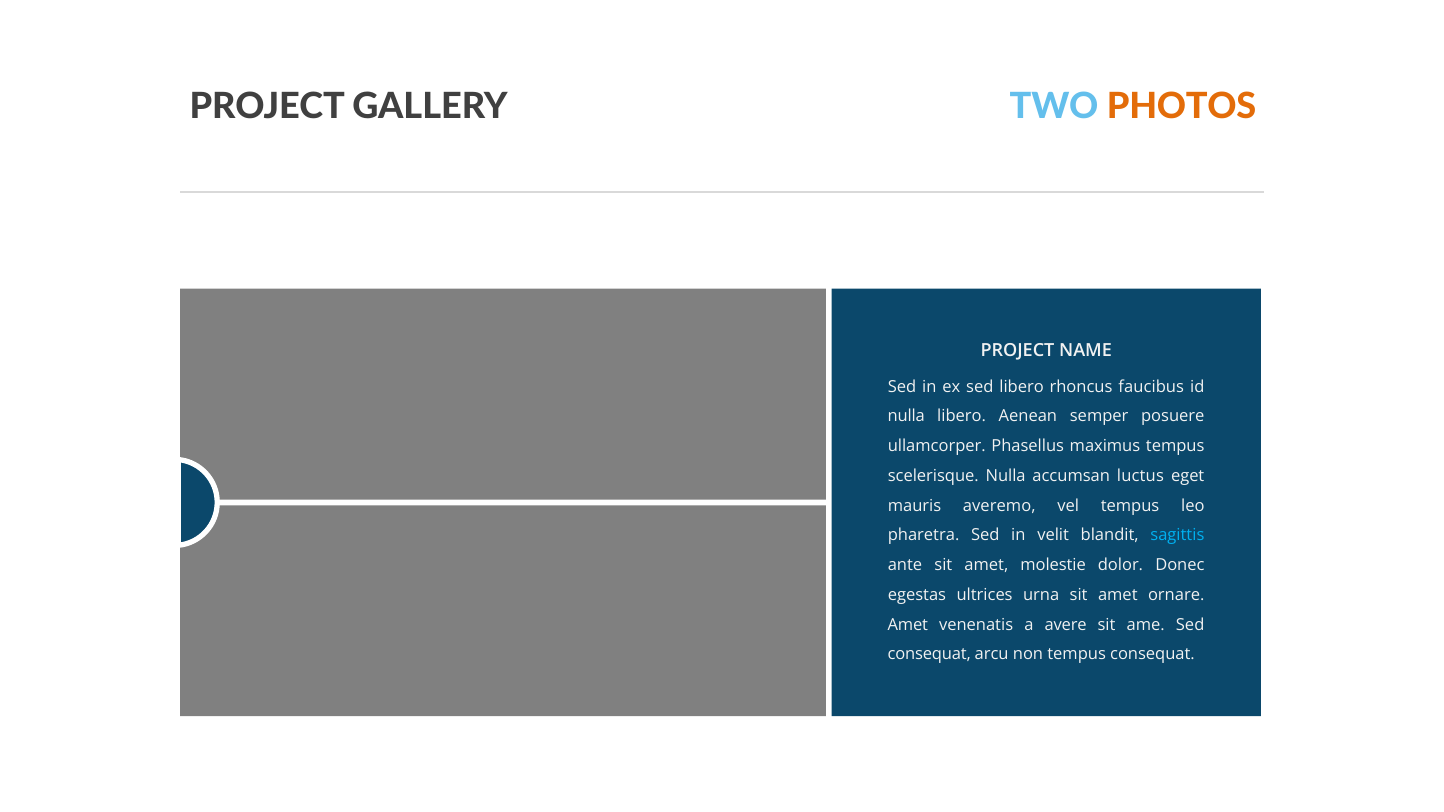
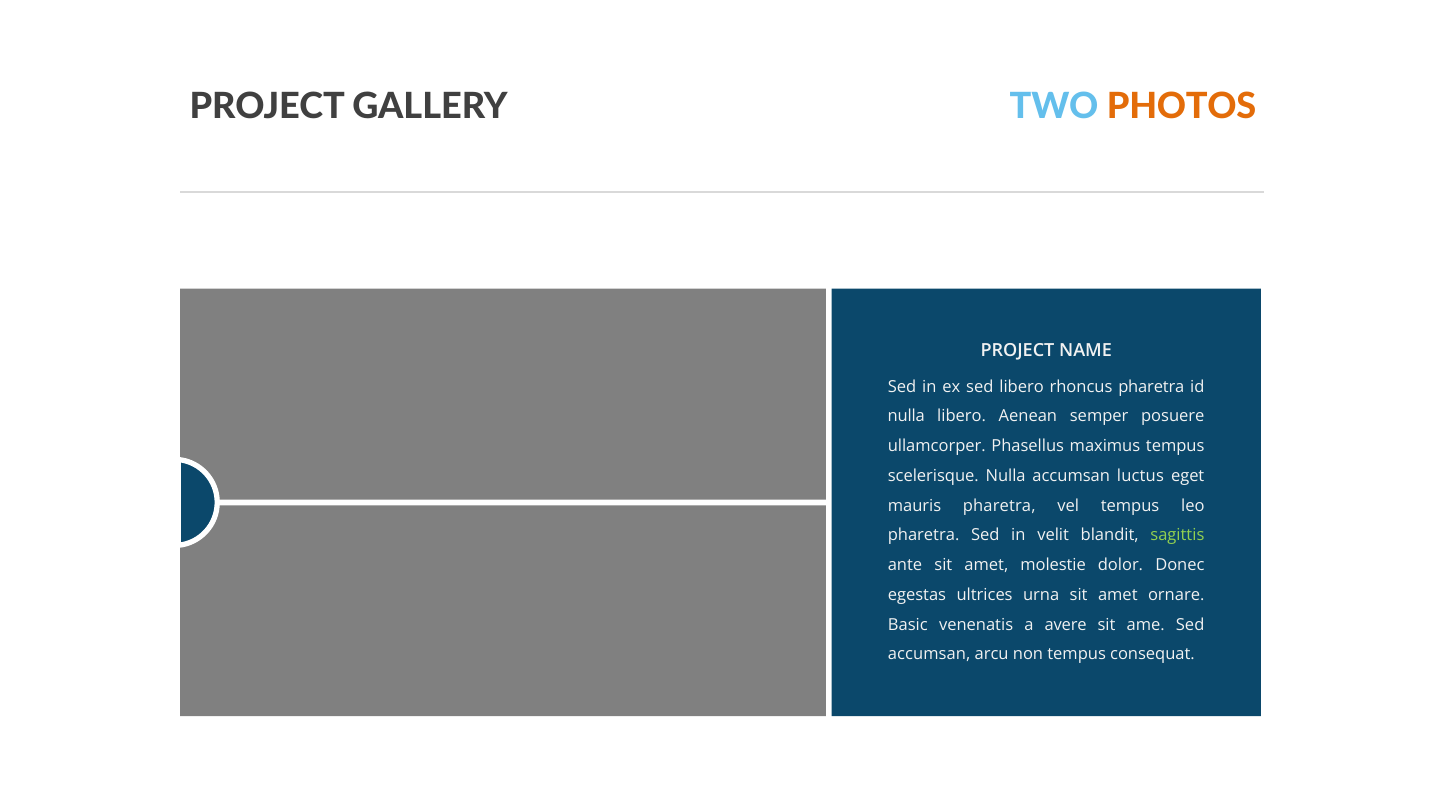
rhoncus faucibus: faucibus -> pharetra (1151, 387)
mauris averemo: averemo -> pharetra (999, 506)
sagittis colour: light blue -> light green (1177, 536)
Amet: Amet -> Basic (908, 625)
consequat: consequat -> accumsan (929, 655)
